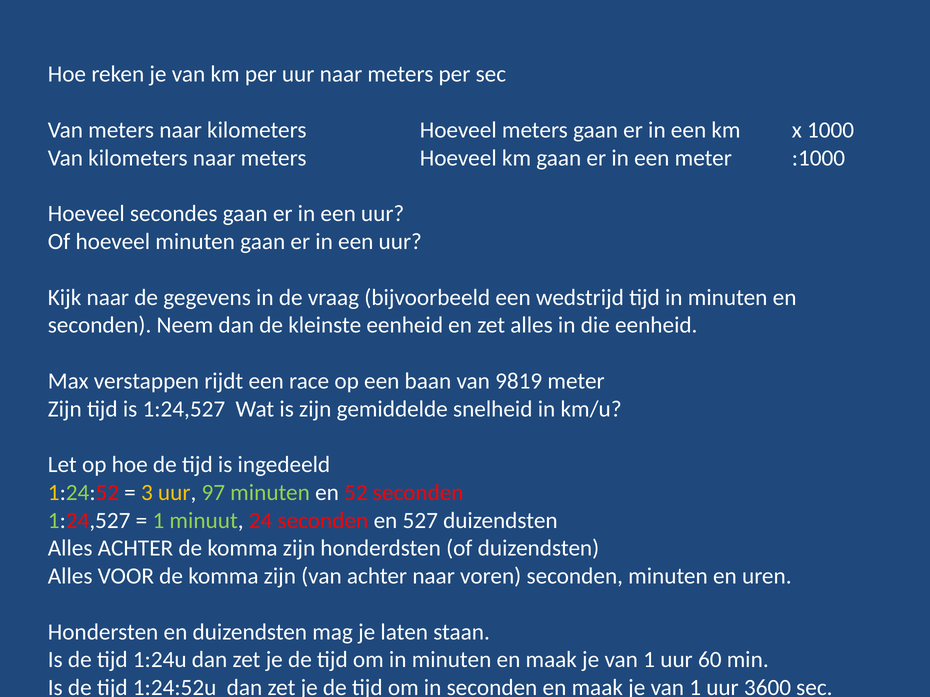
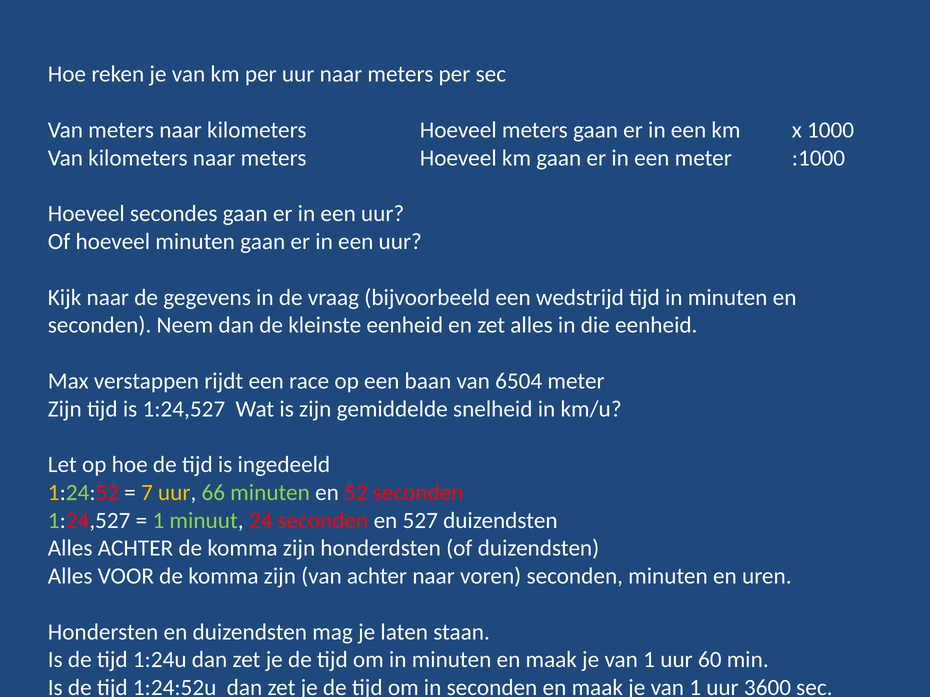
9819: 9819 -> 6504 (519, 381)
3: 3 -> 7 (147, 493)
97: 97 -> 66 (213, 493)
